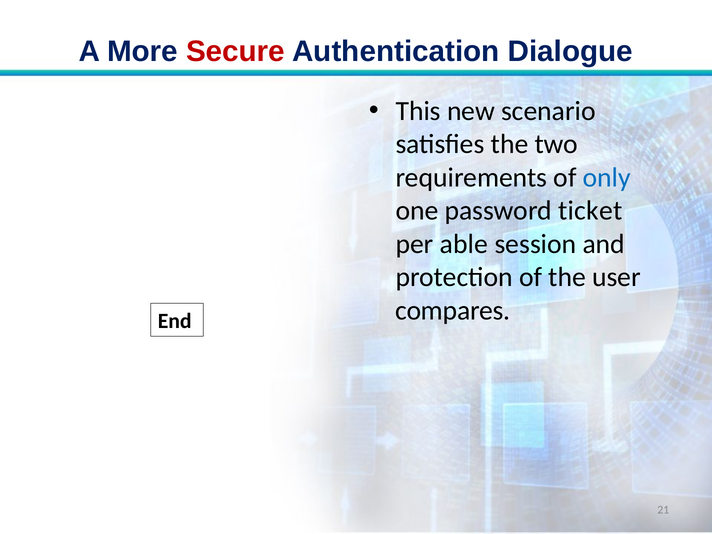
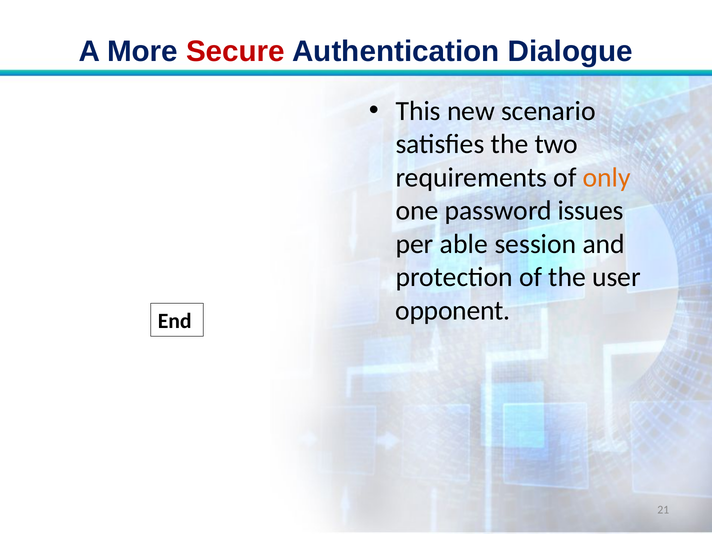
only colour: blue -> orange (607, 178)
ticket: ticket -> issues (591, 211)
compares: compares -> opponent (453, 311)
